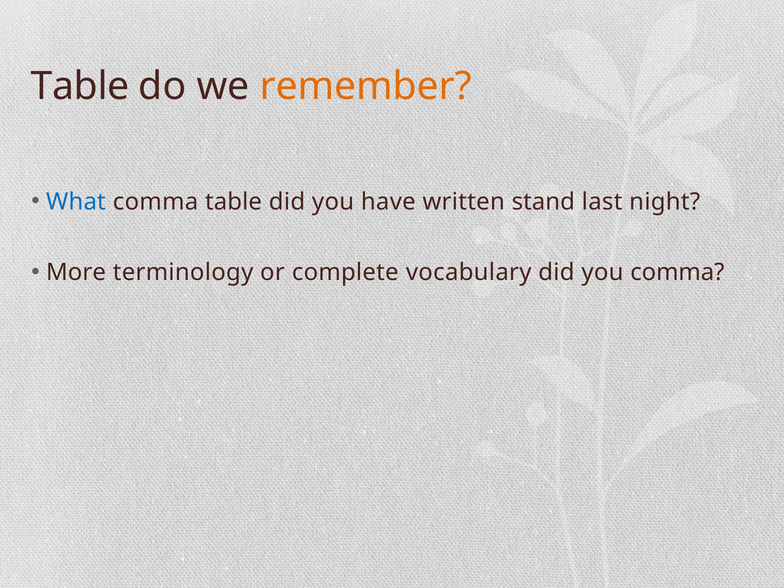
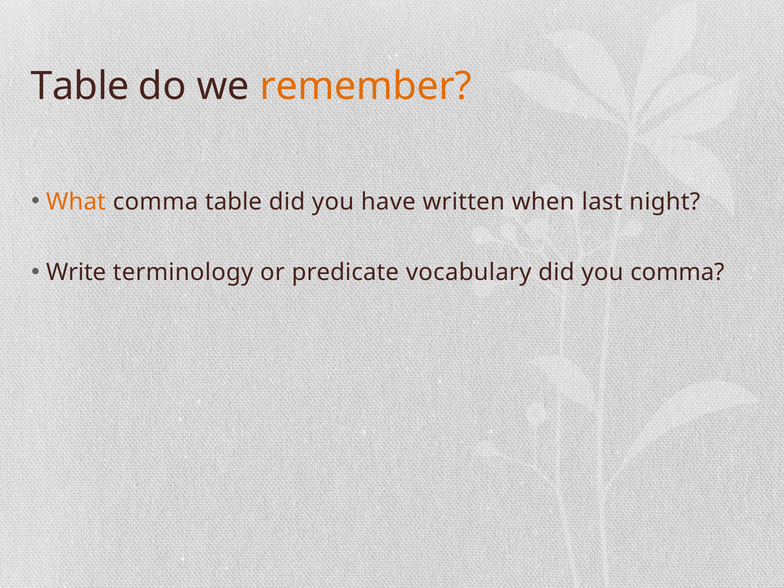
What colour: blue -> orange (76, 202)
stand: stand -> when (543, 202)
More: More -> Write (76, 272)
complete: complete -> predicate (345, 272)
